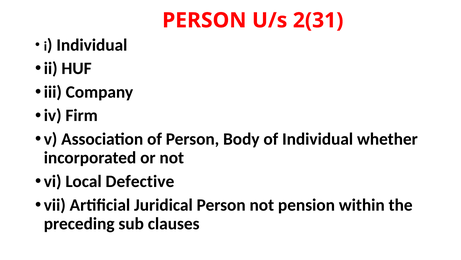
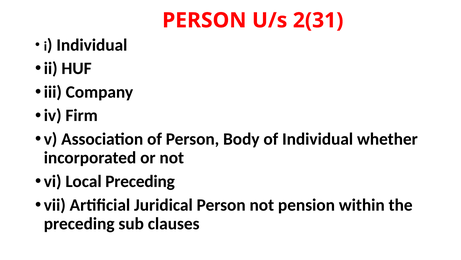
Local Defective: Defective -> Preceding (140, 181)
